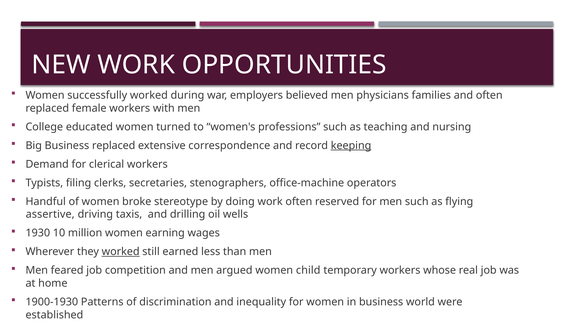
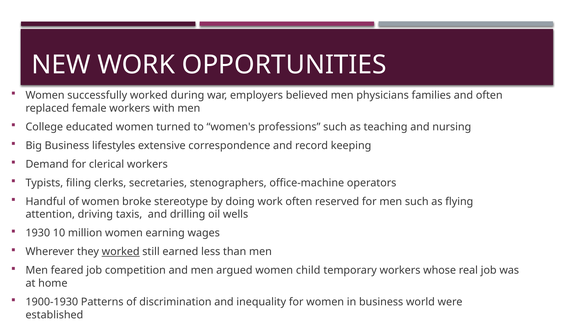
Business replaced: replaced -> lifestyles (114, 145)
keeping underline: present -> none (351, 145)
assertive: assertive -> attention (50, 214)
